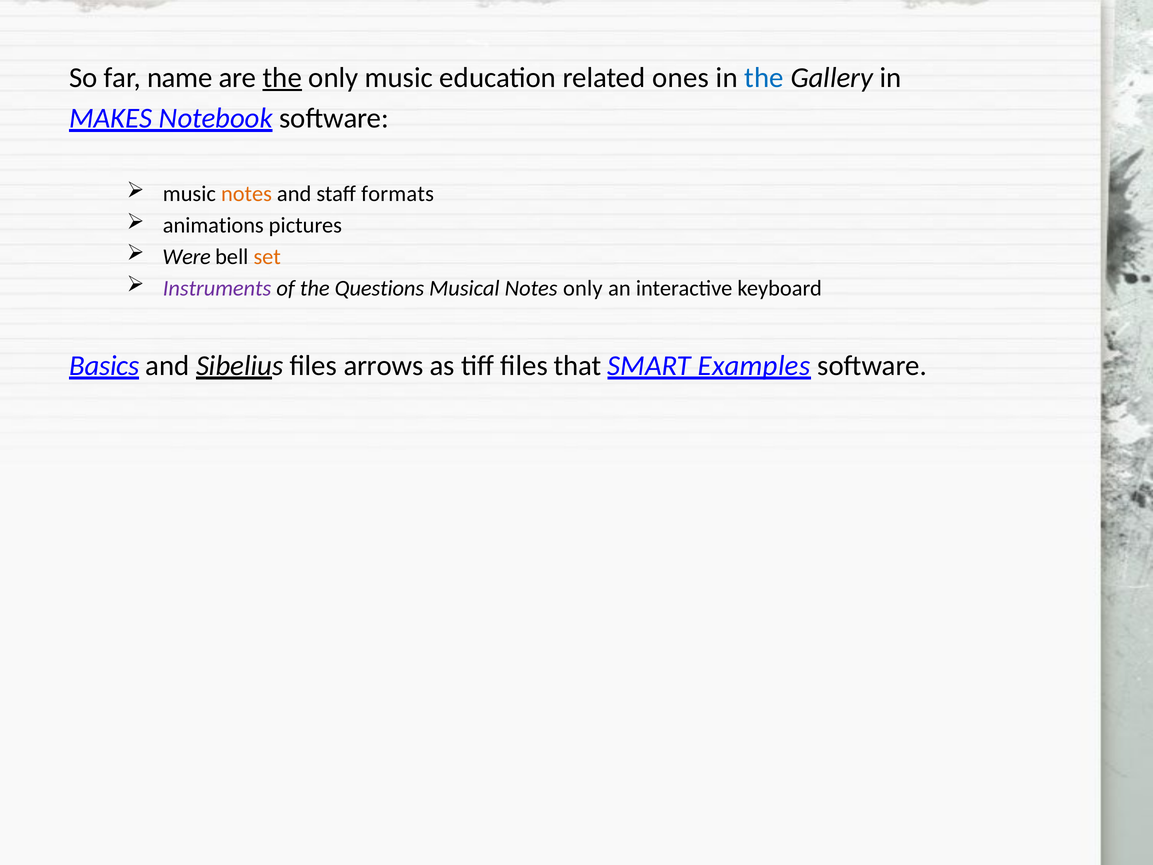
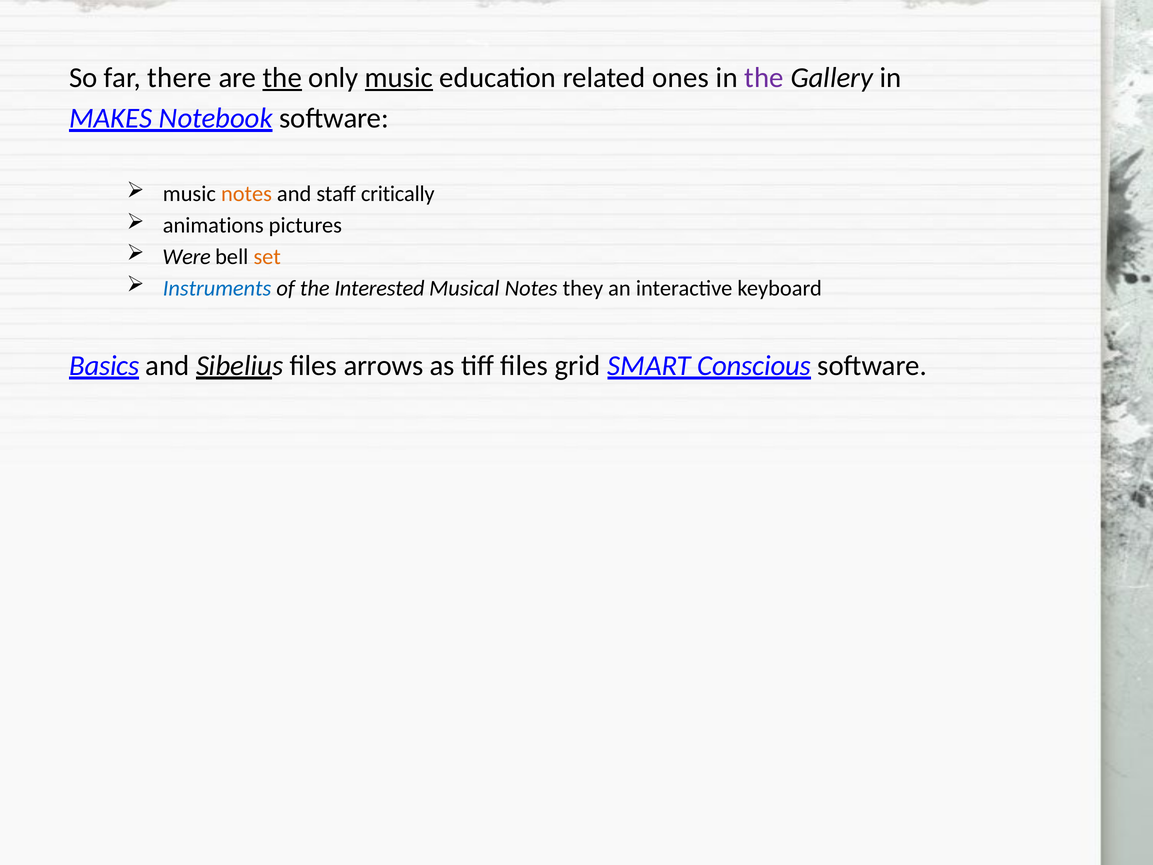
name: name -> there (180, 78)
music underline: none -> present (399, 78)
the colour: blue -> purple (764, 78)
formats: formats -> critically (398, 194)
Instruments colour: purple -> blue (217, 288)
Questions: Questions -> Interested (379, 288)
Notes only: only -> they (583, 288)
that: that -> grid (577, 365)
Examples: Examples -> Conscious (754, 365)
